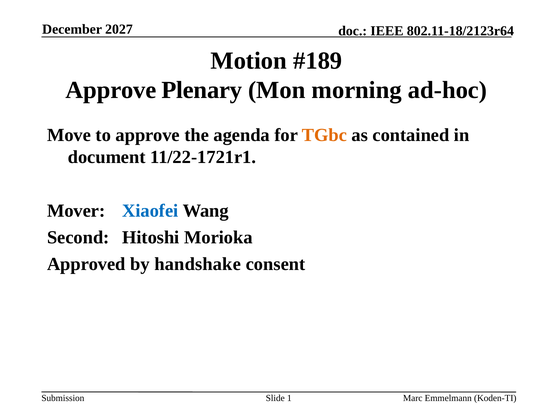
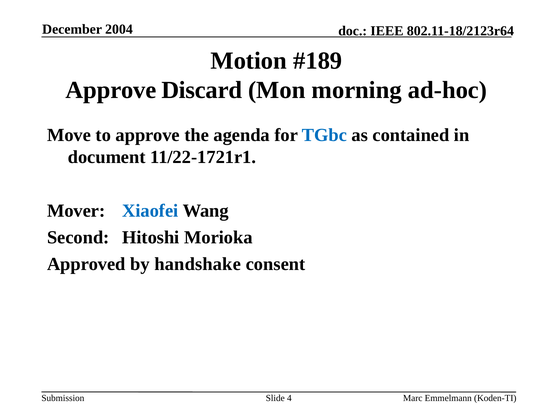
2027: 2027 -> 2004 (119, 29)
Plenary: Plenary -> Discard (202, 90)
TGbc colour: orange -> blue (324, 135)
1: 1 -> 4 (289, 398)
